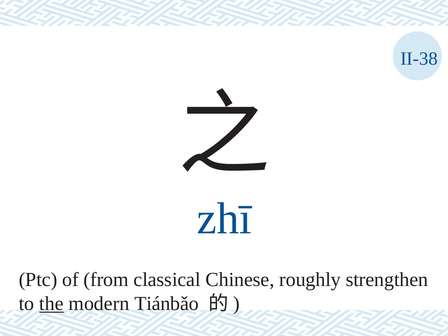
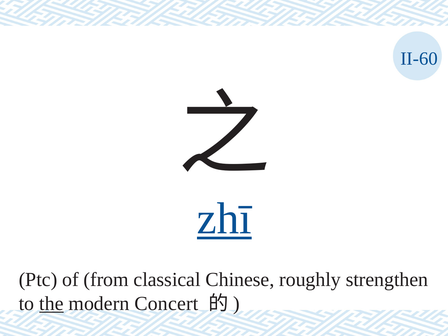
II-38: II-38 -> II-60 (419, 59)
zhī underline: none -> present (224, 219)
Tiánbǎo: Tiánbǎo -> Concert (166, 304)
